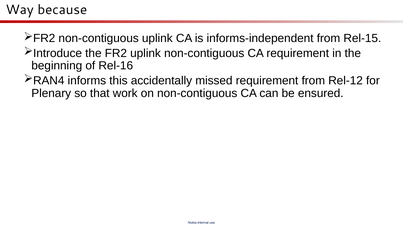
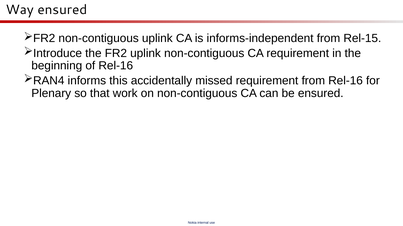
Way because: because -> ensured (62, 10)
from Rel-12: Rel-12 -> Rel-16 (346, 81)
